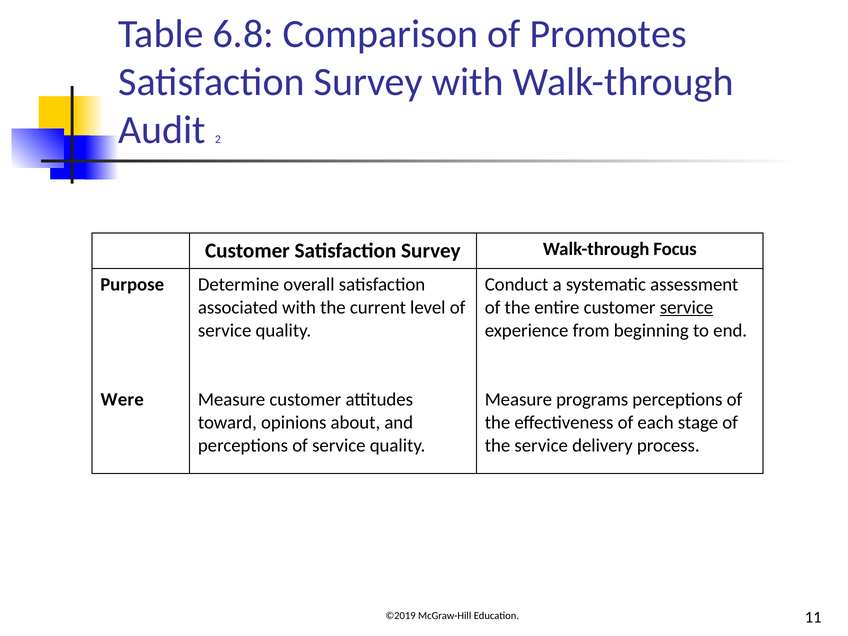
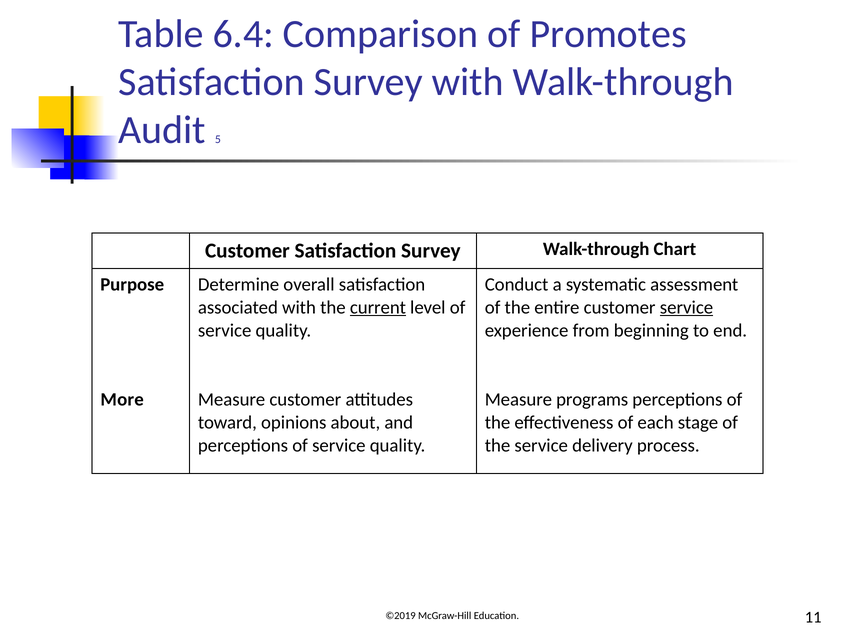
6.8: 6.8 -> 6.4 (243, 34)
2: 2 -> 5 (218, 139)
Focus: Focus -> Chart (675, 249)
current underline: none -> present (378, 308)
Were: Were -> More (122, 400)
